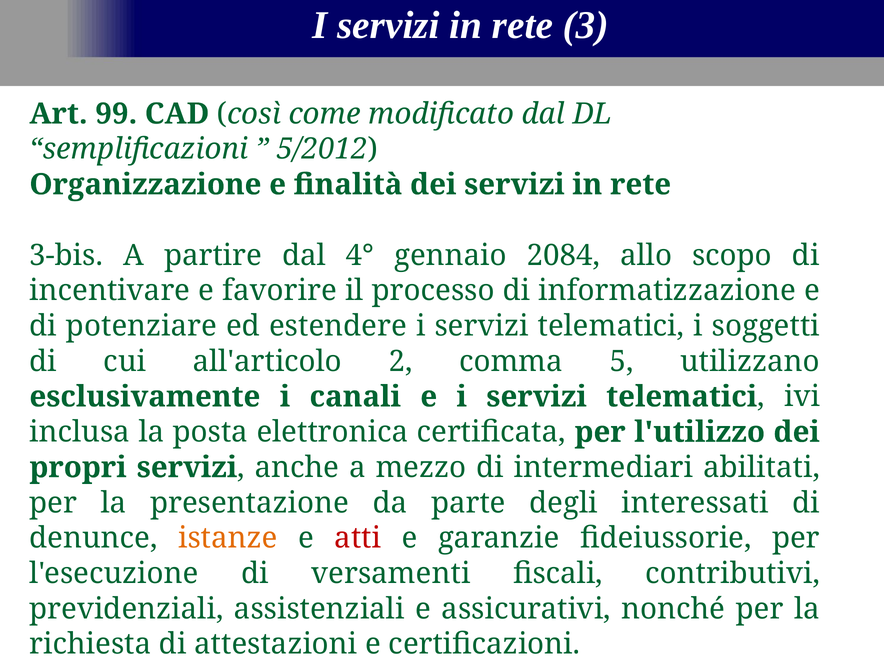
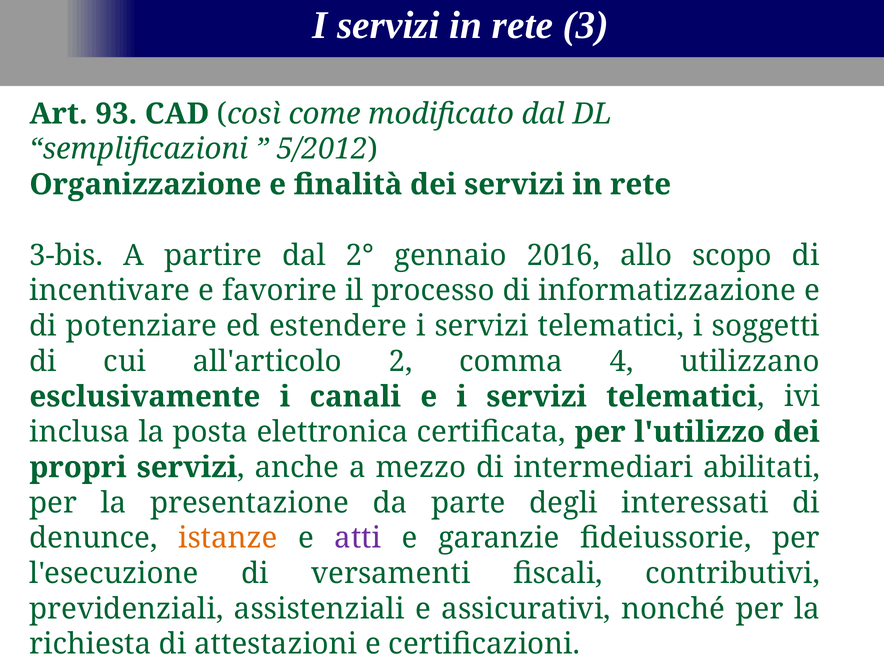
99: 99 -> 93 (116, 114)
4°: 4° -> 2° (360, 255)
2084: 2084 -> 2016 (564, 255)
5: 5 -> 4 (621, 361)
atti colour: red -> purple (358, 538)
